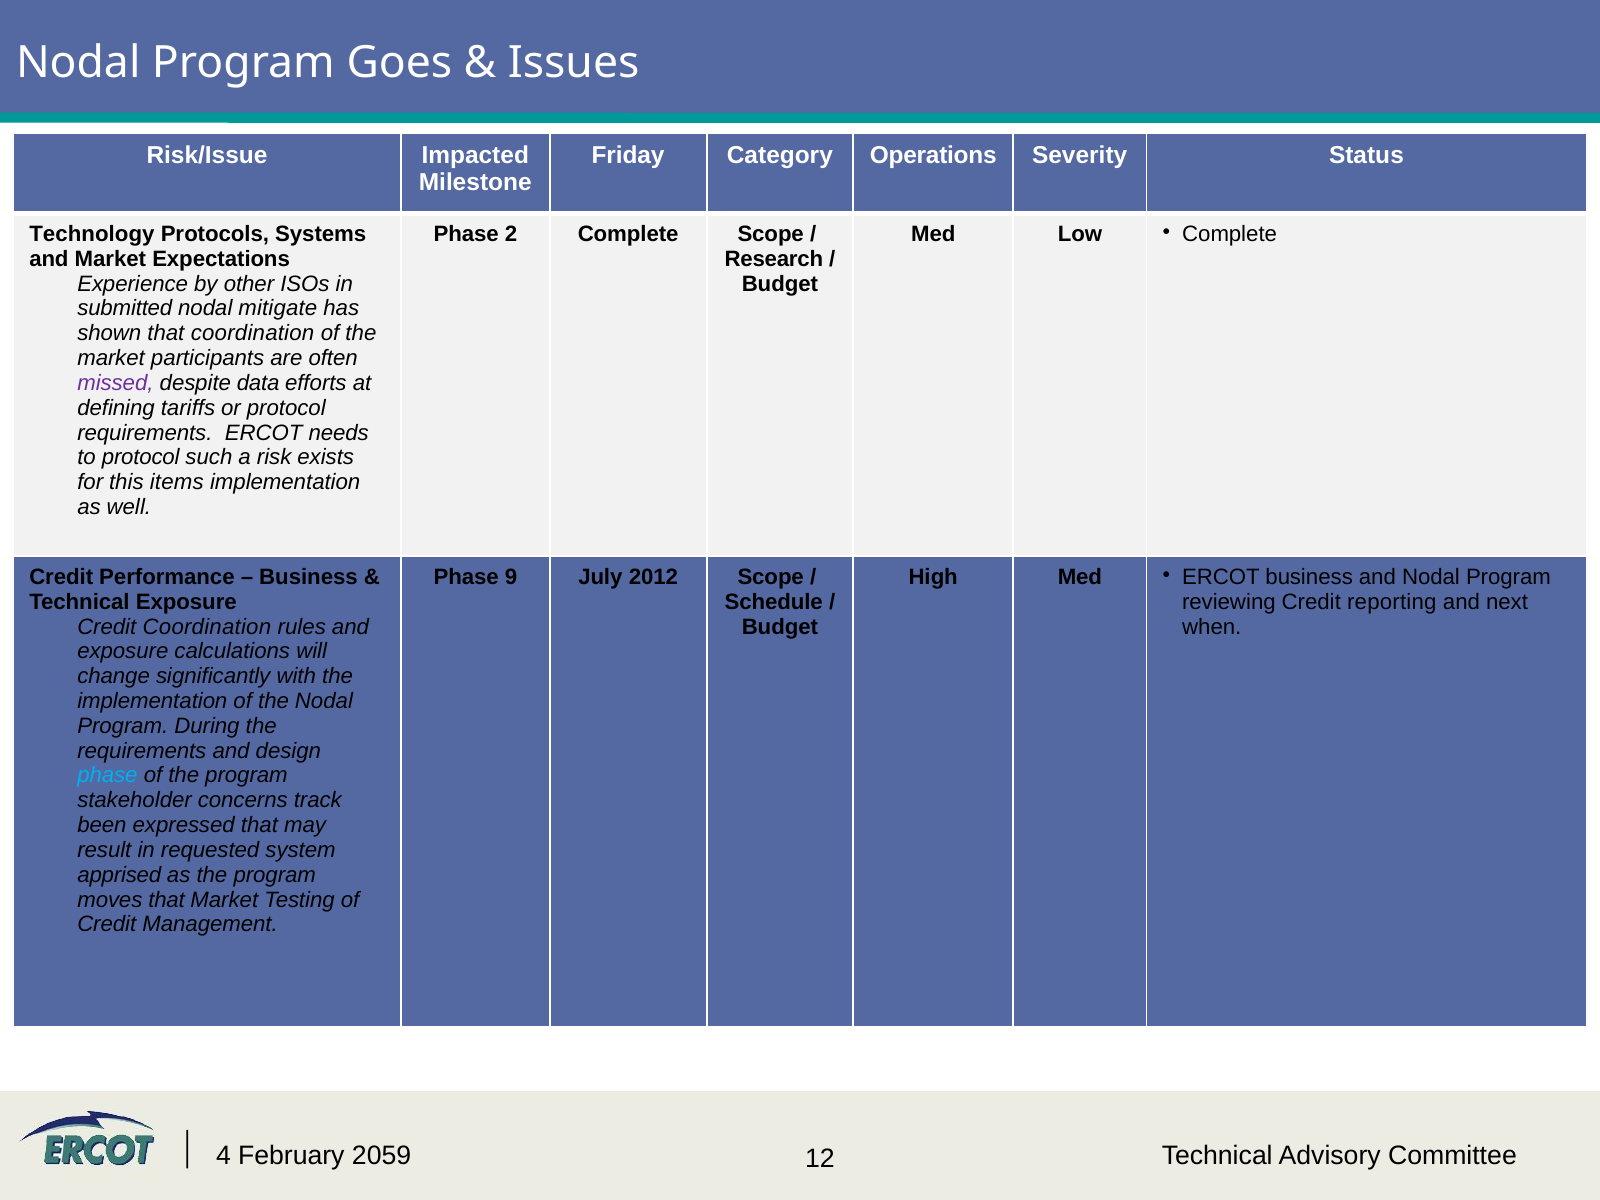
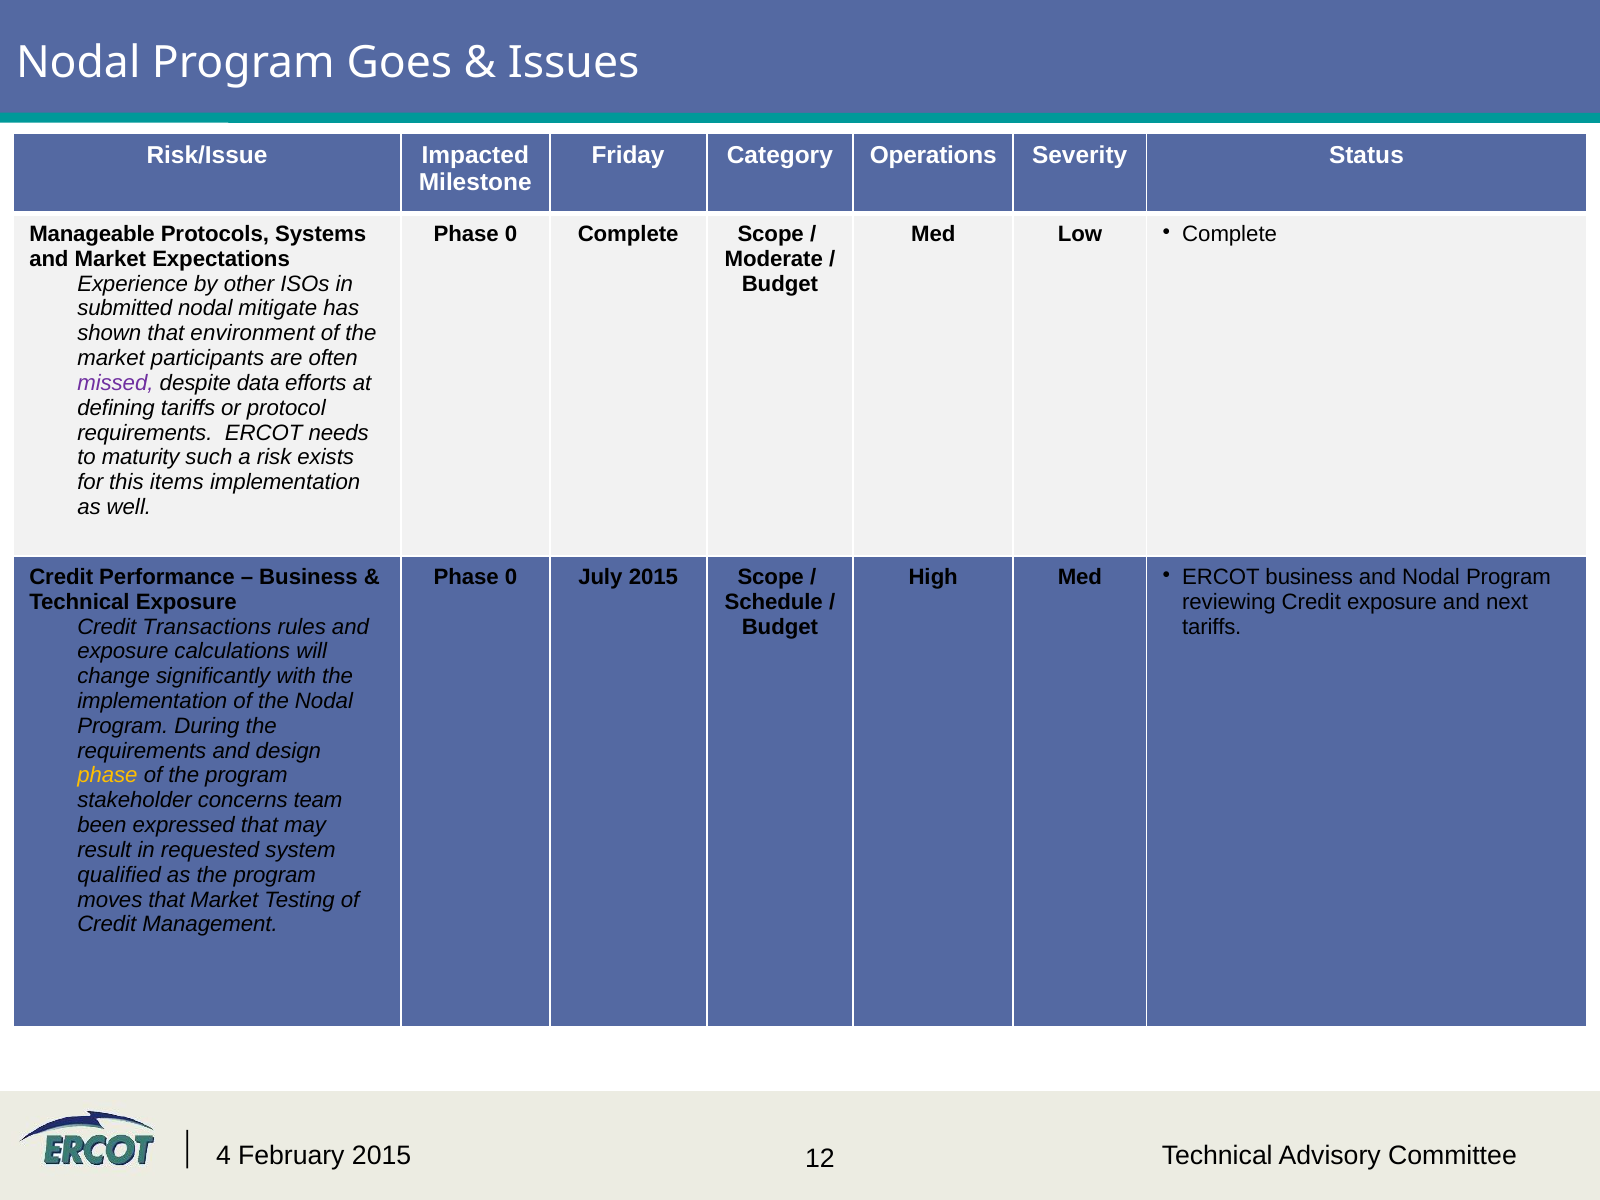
Technology: Technology -> Manageable (92, 234)
2: 2 -> 0 (511, 234)
Research: Research -> Moderate (774, 259)
that coordination: coordination -> environment (253, 333)
to protocol: protocol -> maturity (141, 458)
9: 9 -> 0 (511, 577)
July 2012: 2012 -> 2015 (653, 577)
Credit reporting: reporting -> exposure (1392, 602)
Credit Coordination: Coordination -> Transactions (207, 627)
when: when -> tariffs (1212, 627)
phase colour: light blue -> yellow (107, 776)
track: track -> team (318, 800)
apprised: apprised -> qualified (119, 875)
February 2059: 2059 -> 2015 (382, 1156)
